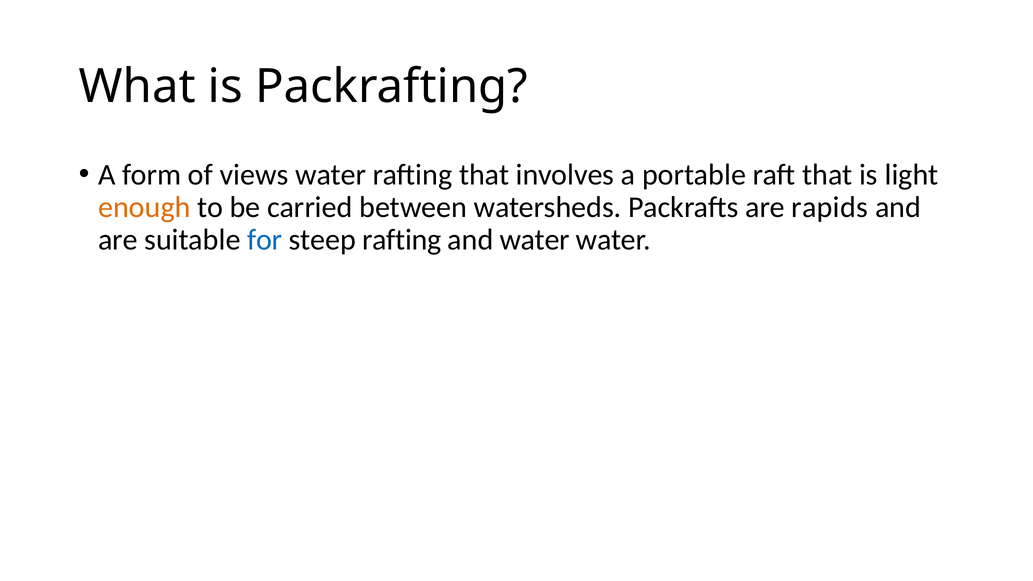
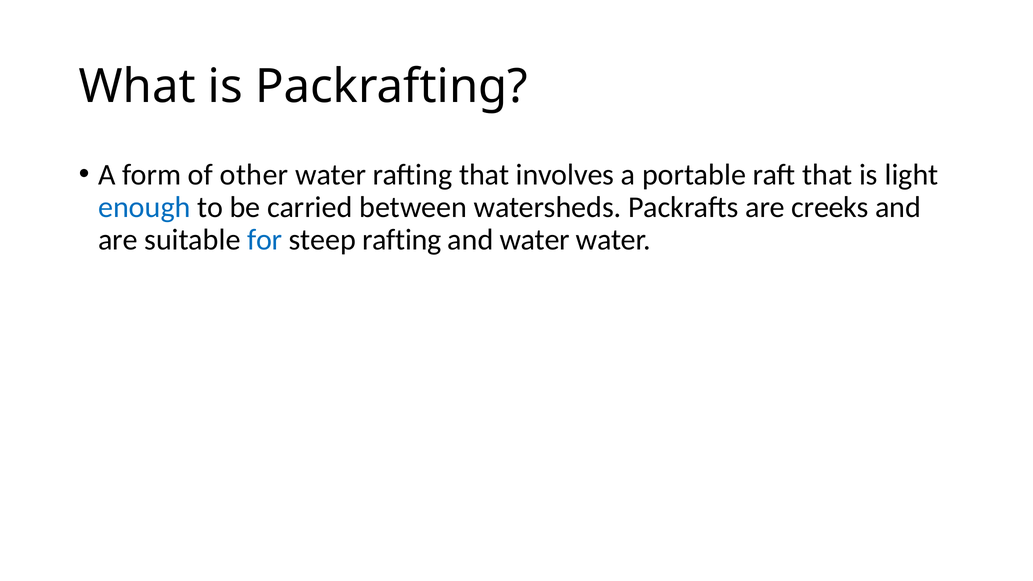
views: views -> other (254, 175)
enough colour: orange -> blue (144, 207)
rapids: rapids -> creeks (830, 207)
